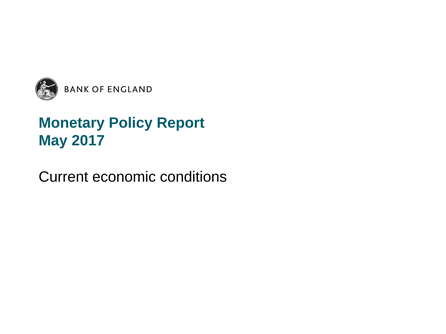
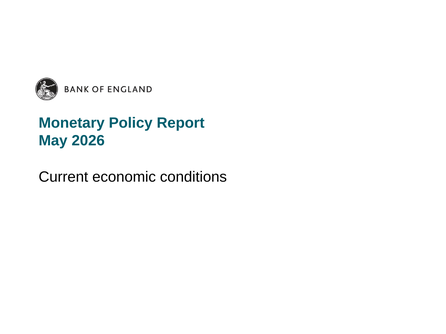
2017: 2017 -> 2026 (88, 141)
